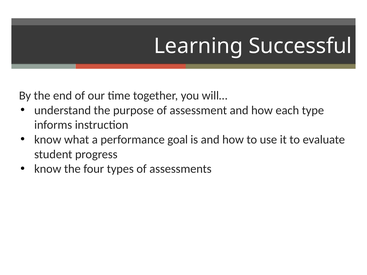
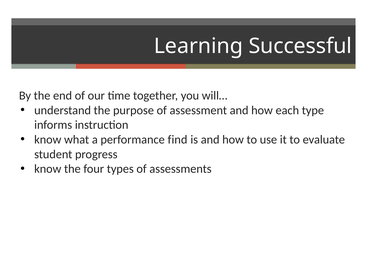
goal: goal -> find (178, 140)
